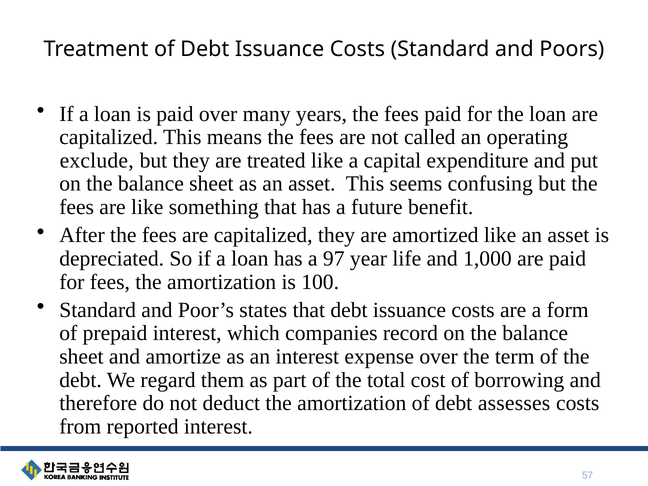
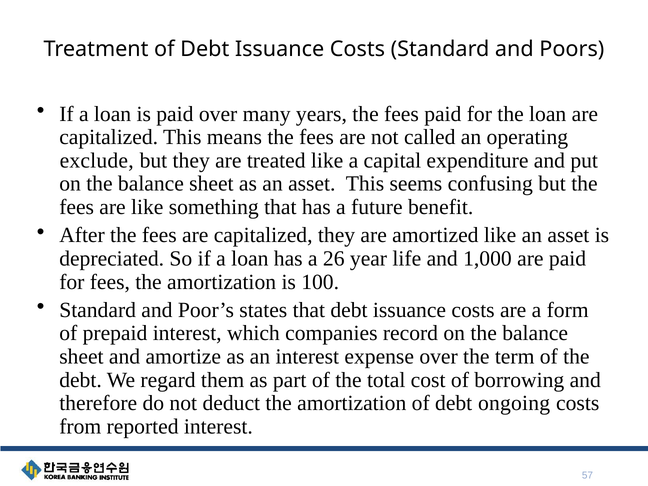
97: 97 -> 26 (334, 259)
assesses: assesses -> ongoing (514, 403)
